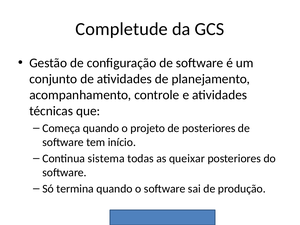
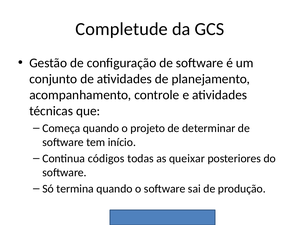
de posteriores: posteriores -> determinar (209, 128)
sistema: sistema -> códigos (106, 158)
